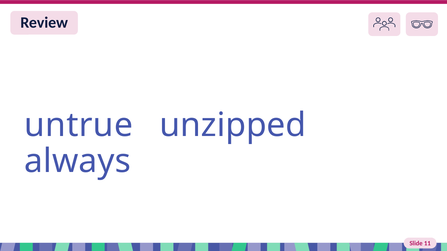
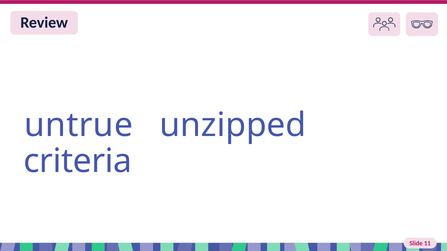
always: always -> criteria (78, 162)
